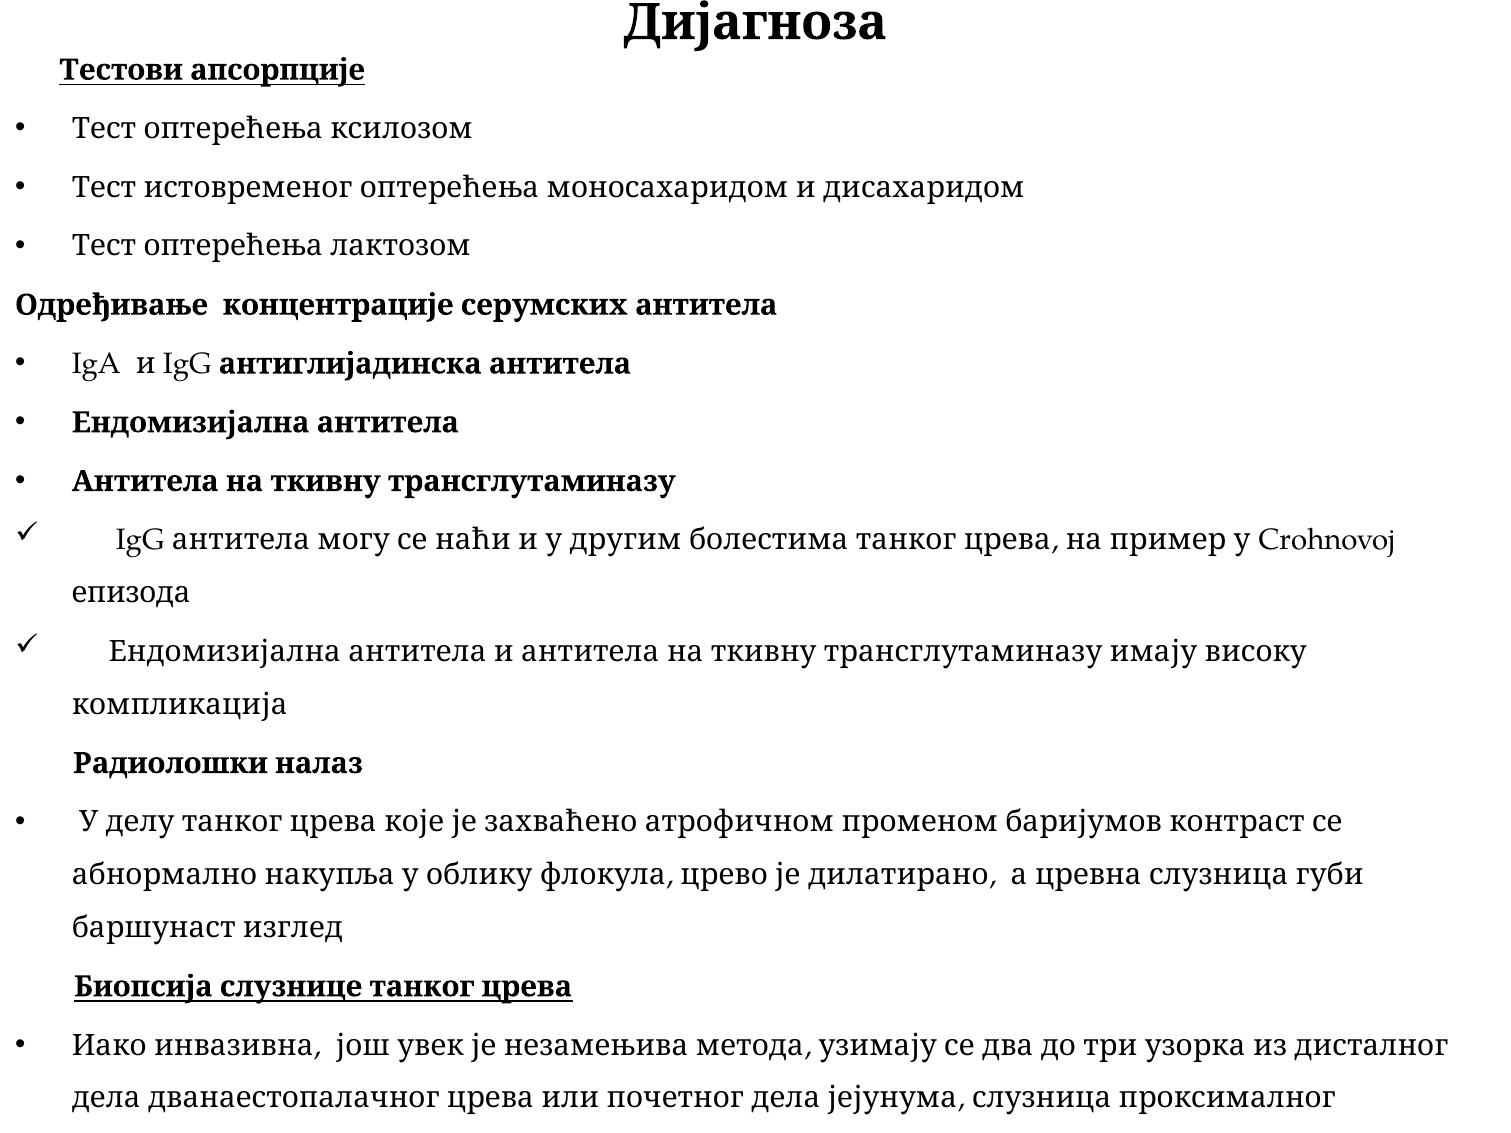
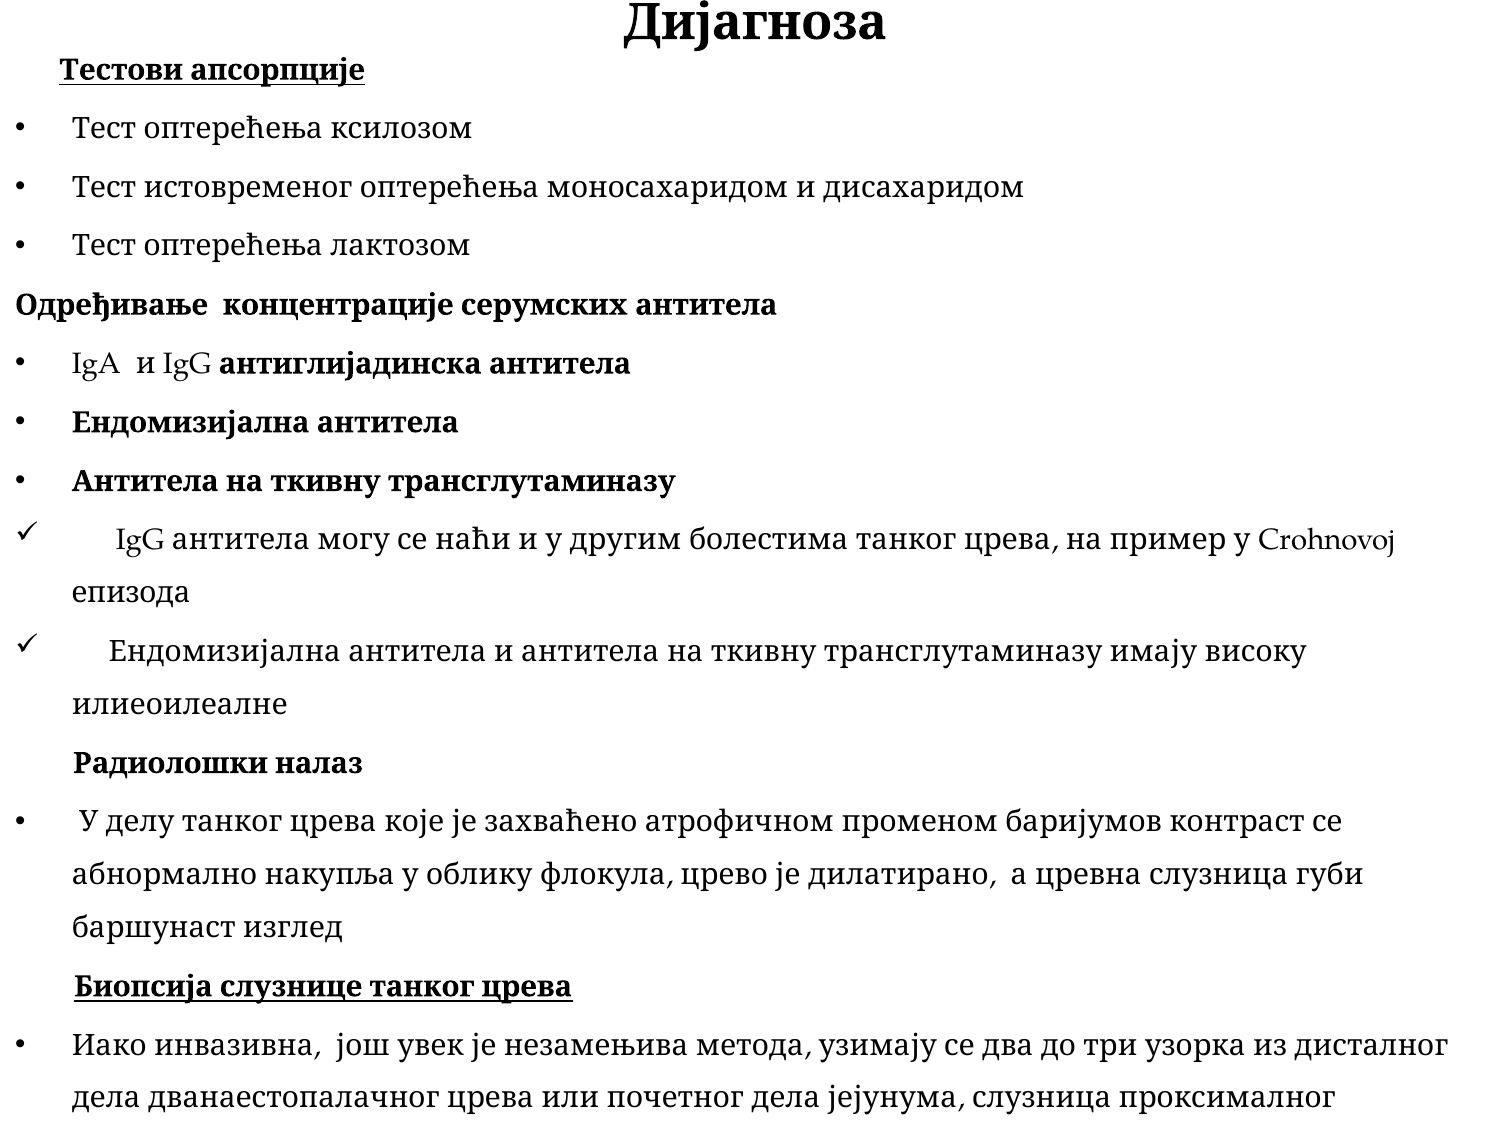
компликација: компликација -> илиеоилеалне (180, 705)
